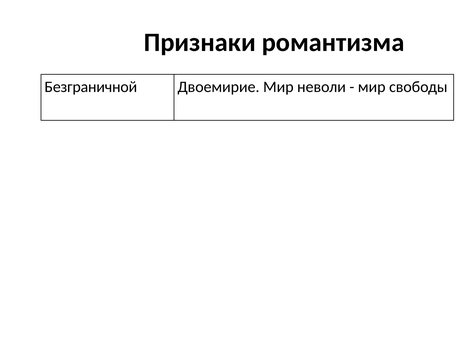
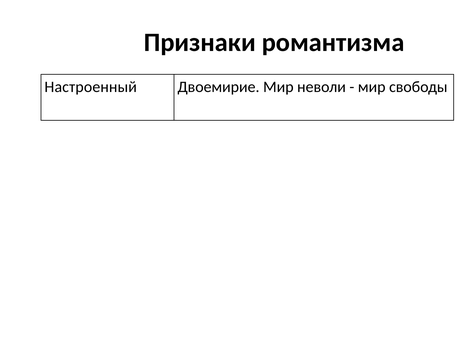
Безграничной: Безграничной -> Настроенный (91, 87)
